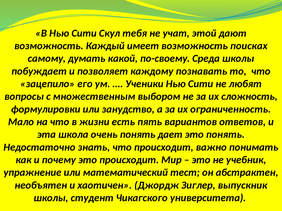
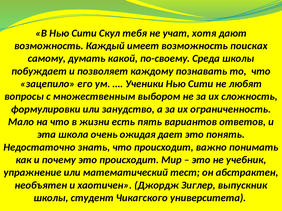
этой: этой -> хотя (204, 33)
очень понять: понять -> ожидая (138, 135)
